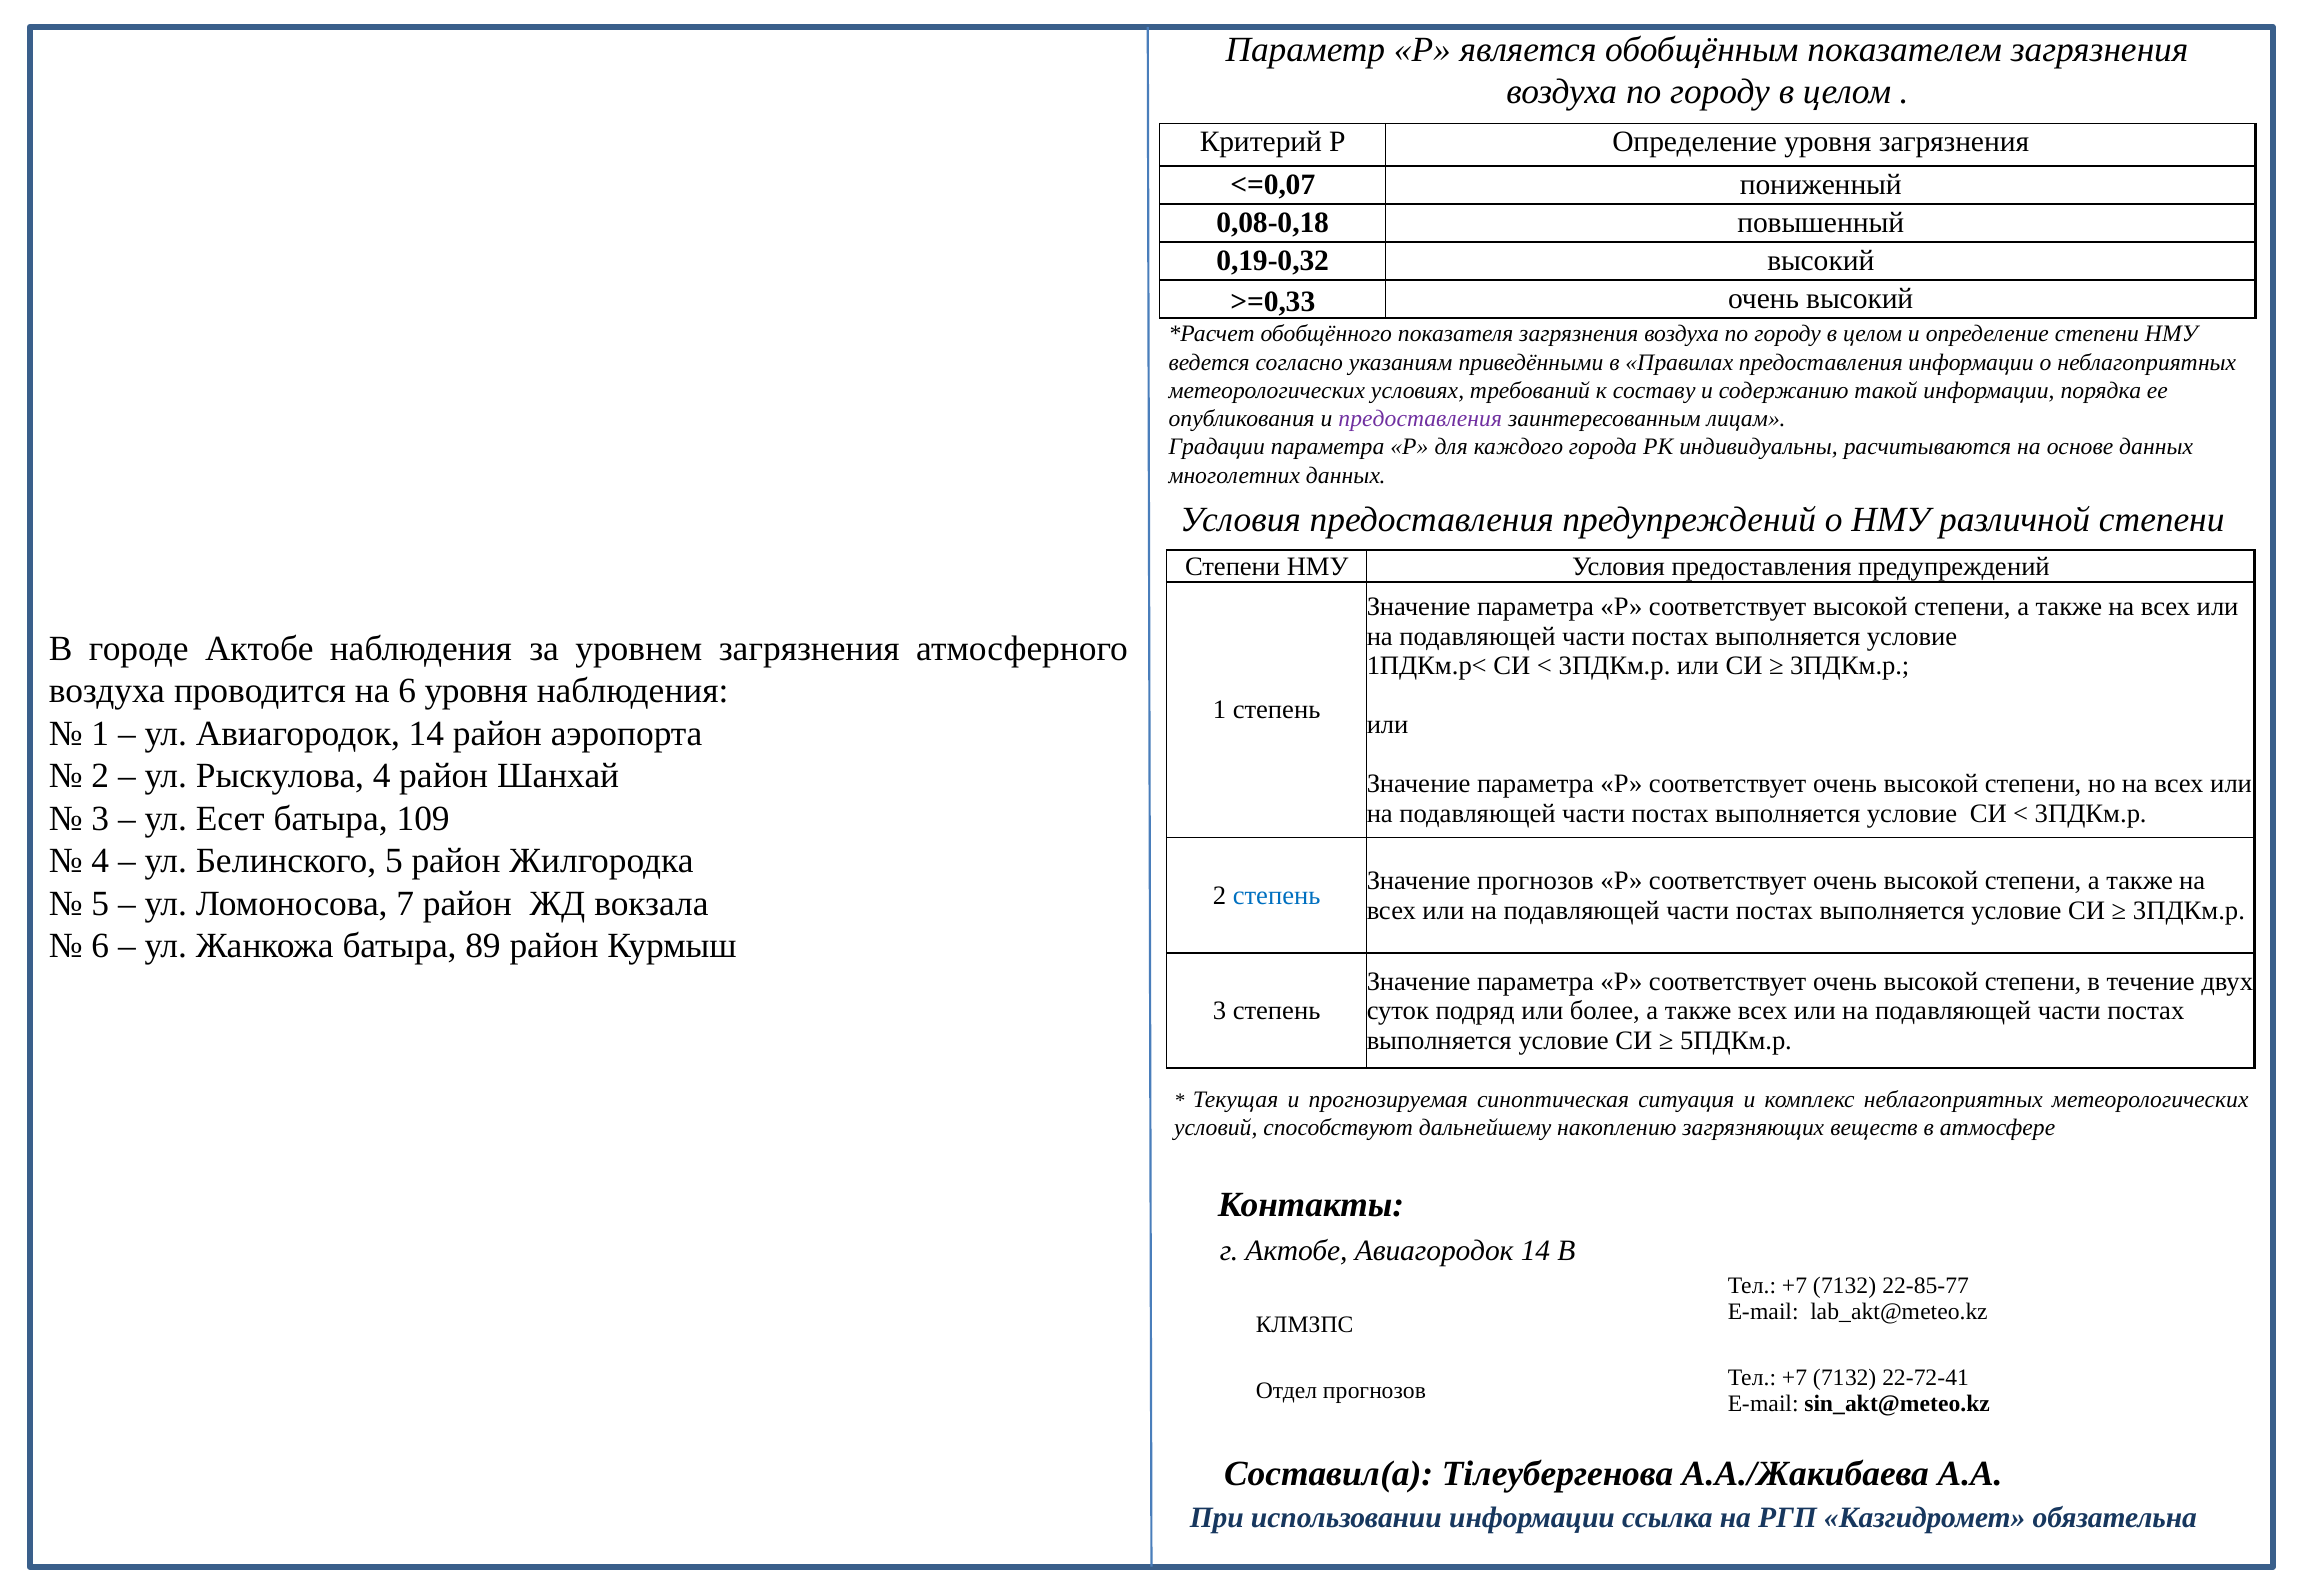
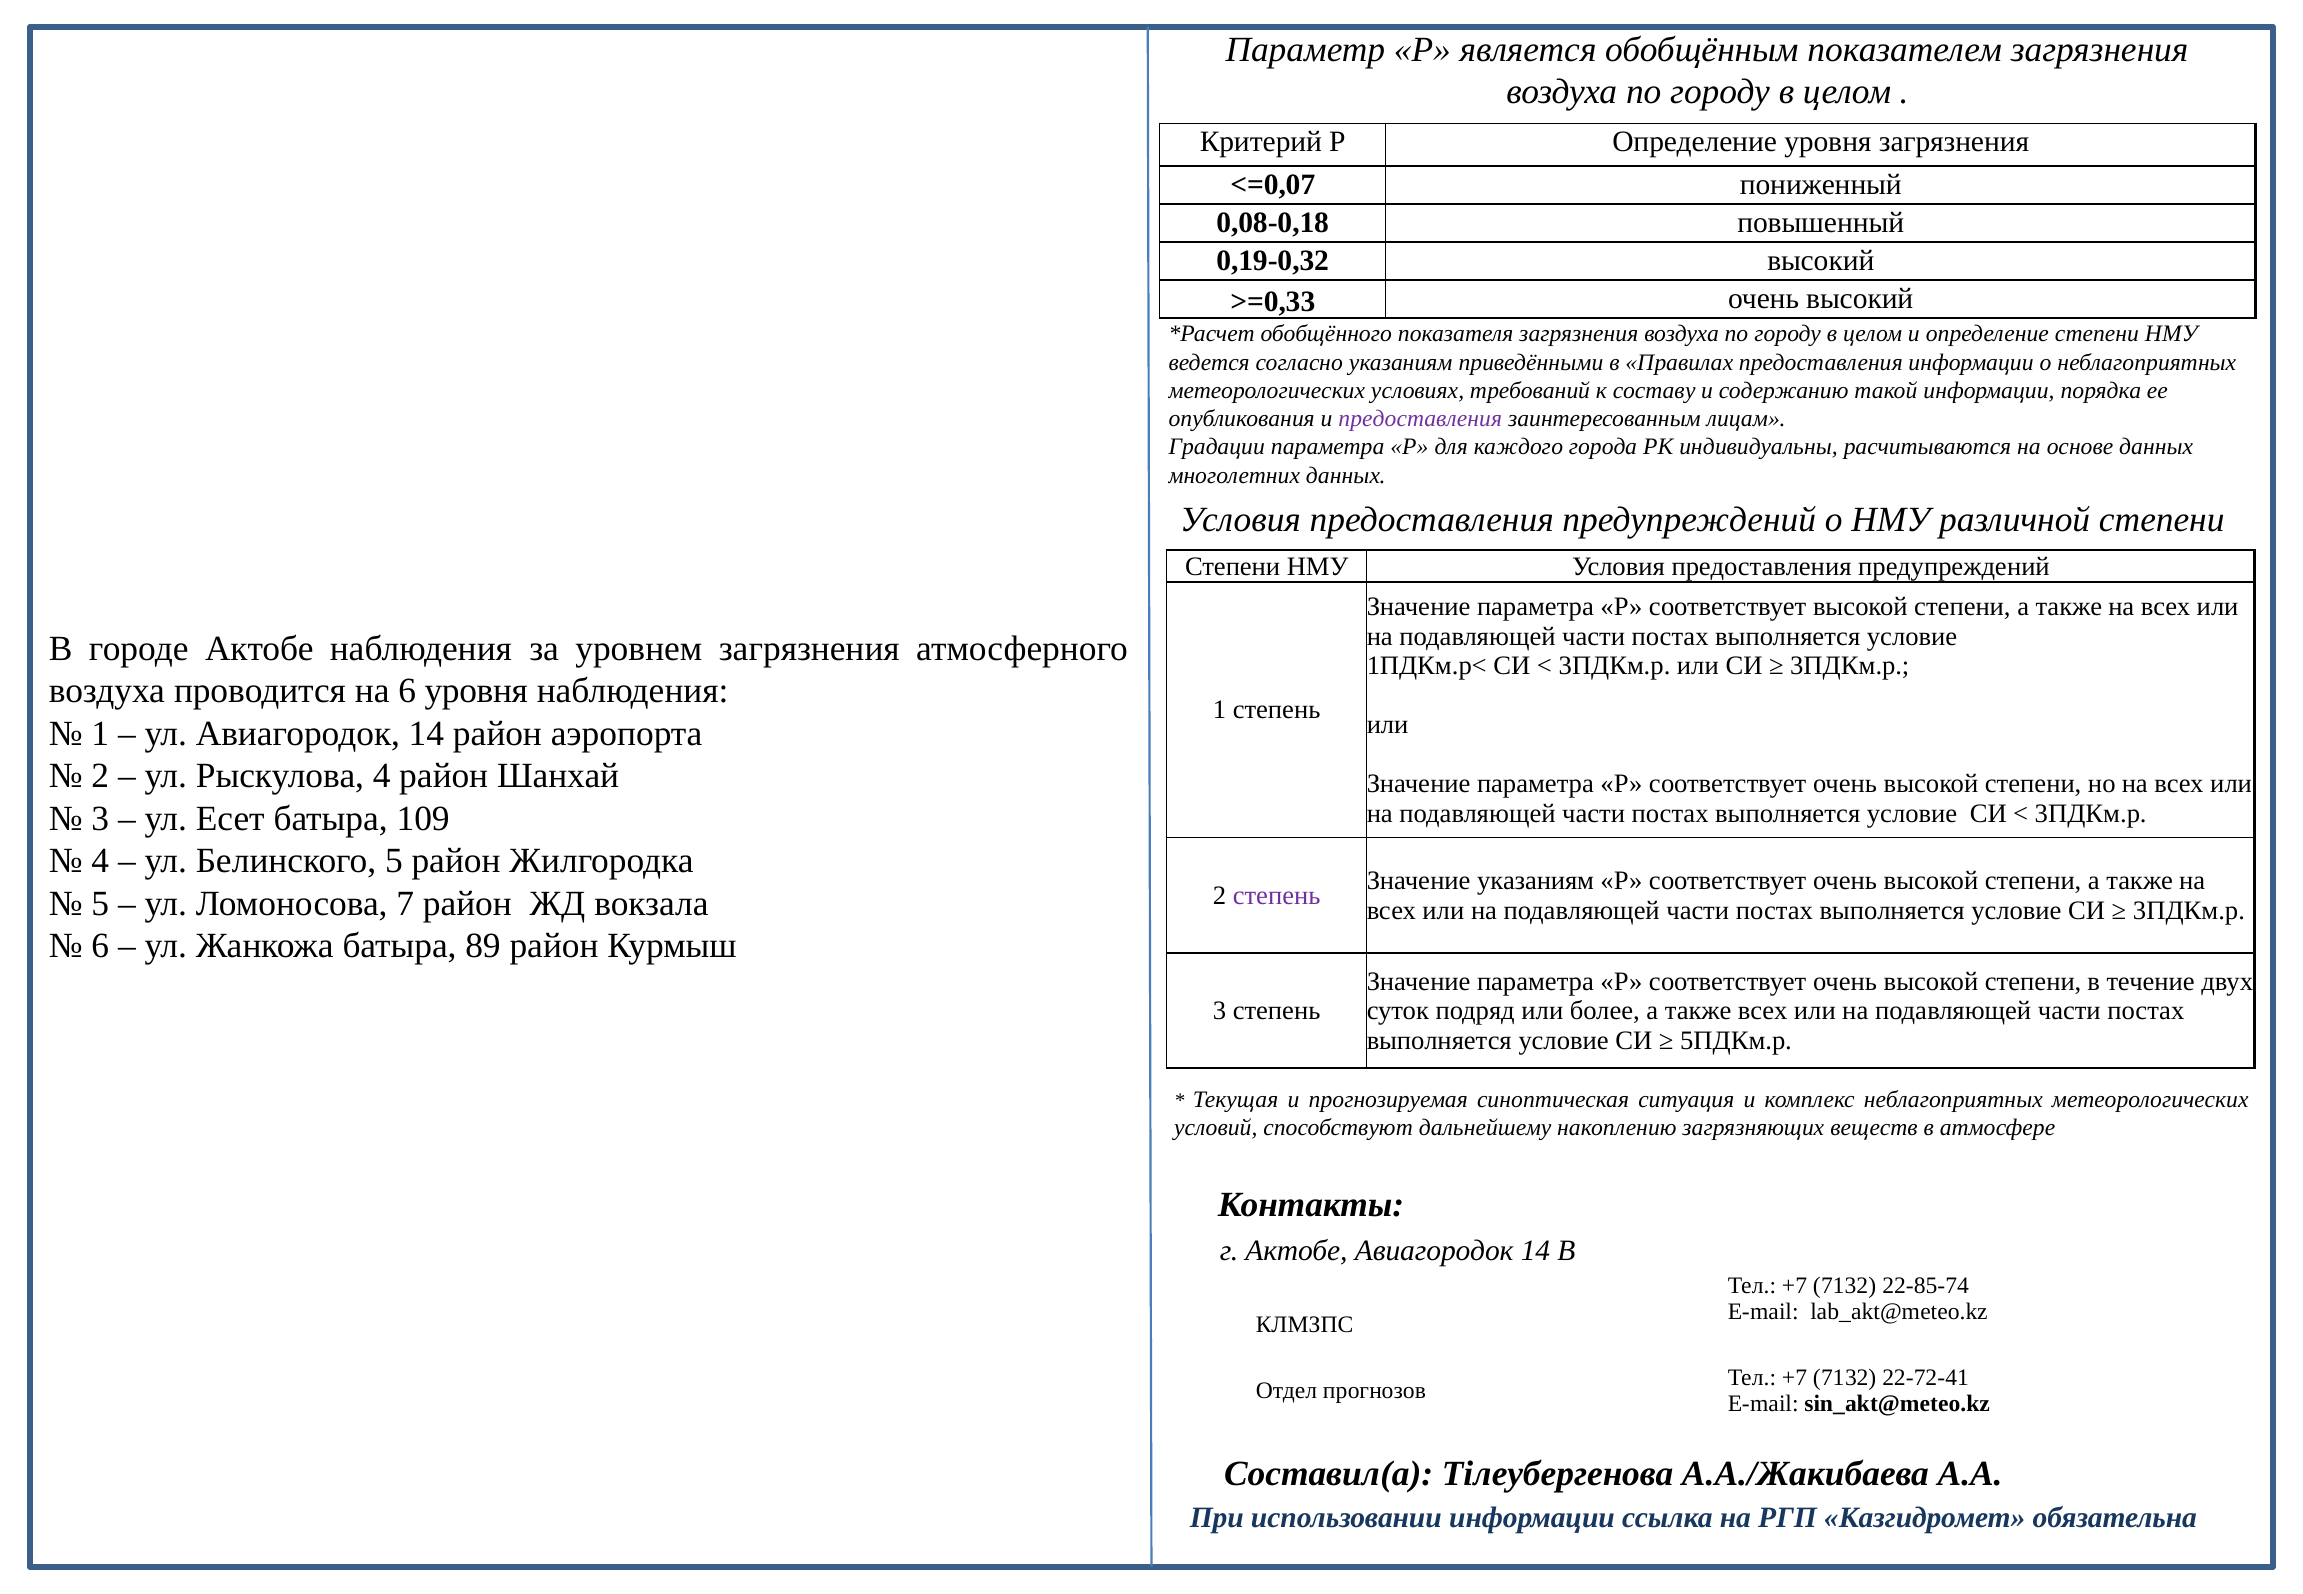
Значение прогнозов: прогнозов -> указаниям (1536, 881)
степень colour: blue -> purple (1277, 896)
22-85-77: 22-85-77 -> 22-85-74 (1926, 1286)
